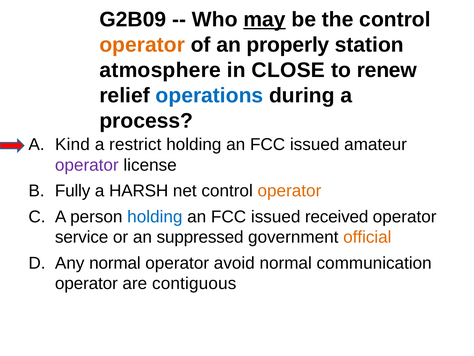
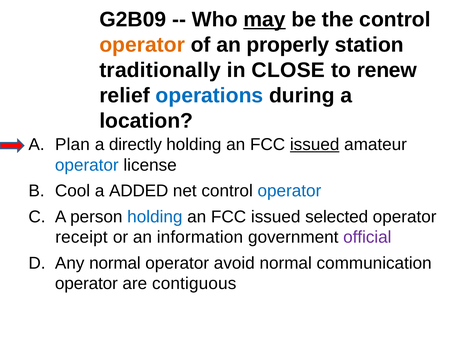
atmosphere: atmosphere -> traditionally (160, 70)
process: process -> location (146, 121)
Kind: Kind -> Plan (72, 144)
restrict: restrict -> directly (135, 144)
issued underline: none -> present (315, 144)
operator colour: purple -> blue (87, 165)
Fully: Fully -> Cool (73, 191)
HARSH: HARSH -> ADDED (139, 191)
operator colour: orange -> blue (289, 191)
received: received -> selected (337, 216)
service: service -> receipt (81, 237)
suppressed: suppressed -> information (200, 237)
official colour: orange -> purple (367, 237)
